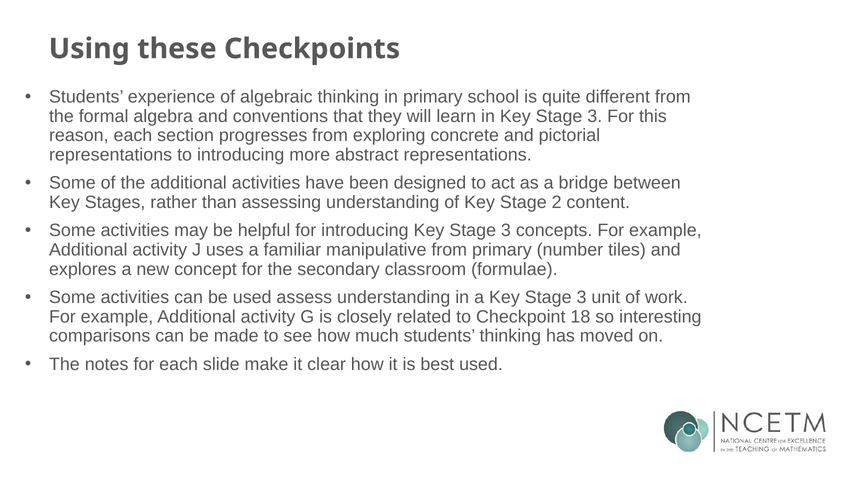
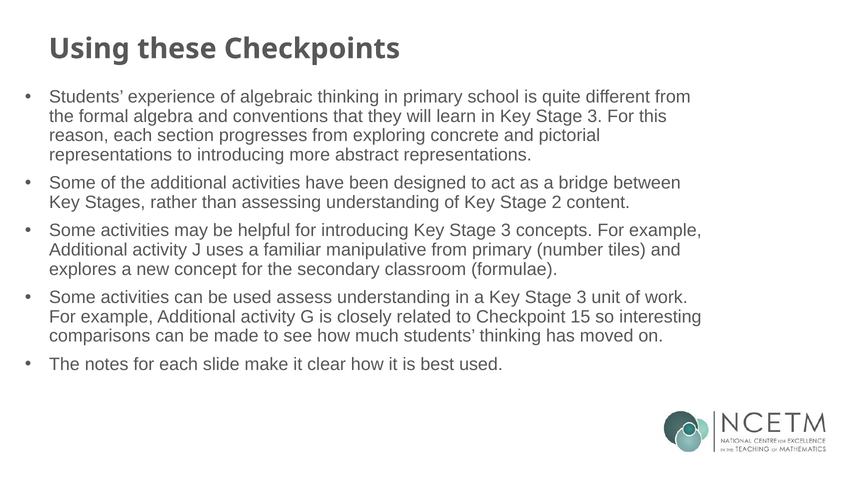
18: 18 -> 15 (580, 317)
